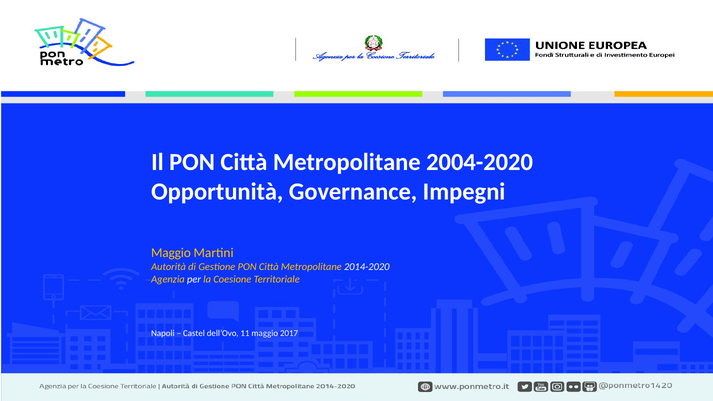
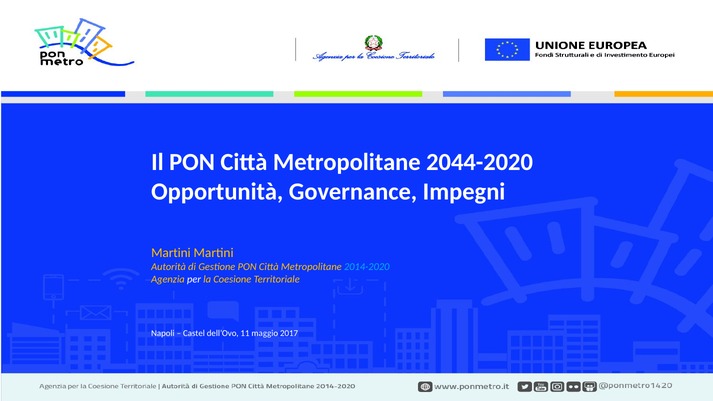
2004-2020: 2004-2020 -> 2044-2020 (480, 162)
Maggio: Maggio -> Martini (171, 253)
2014-2020 colour: white -> light blue (367, 267)
